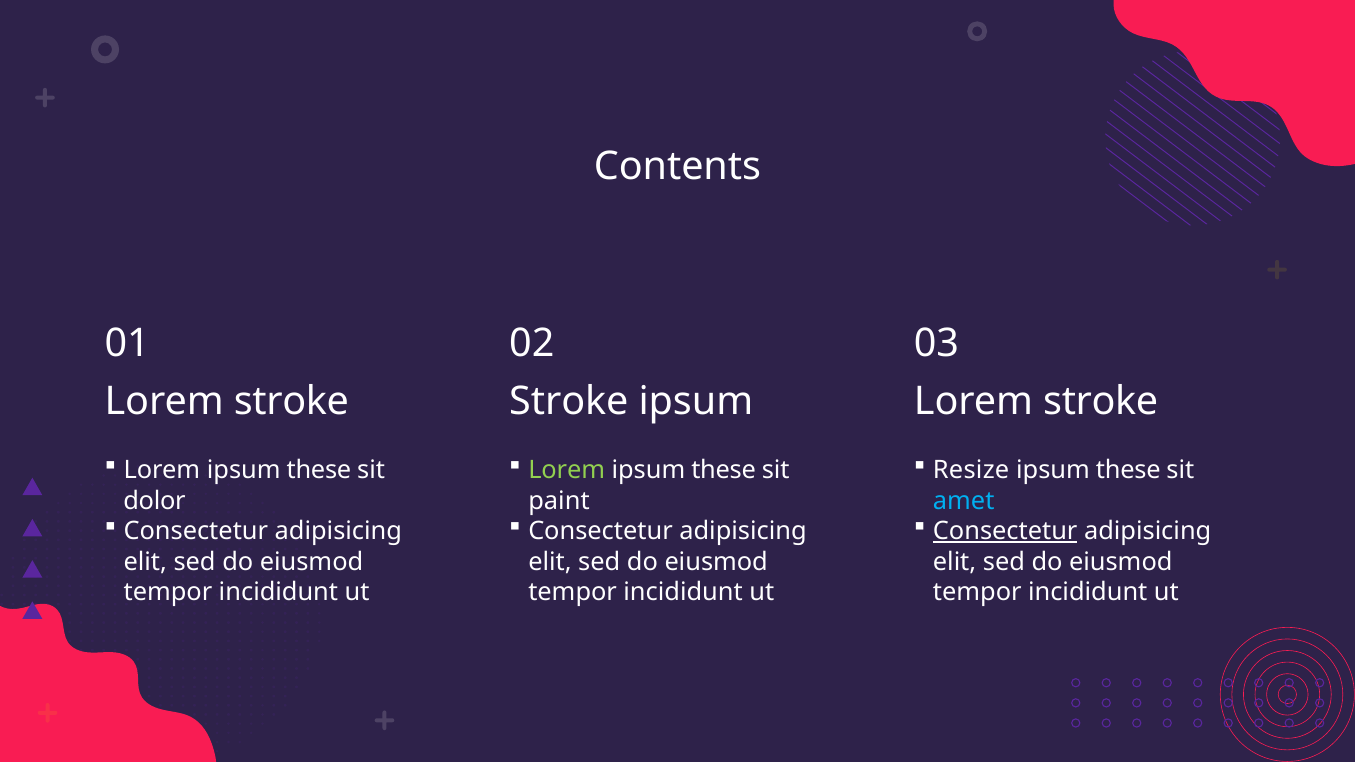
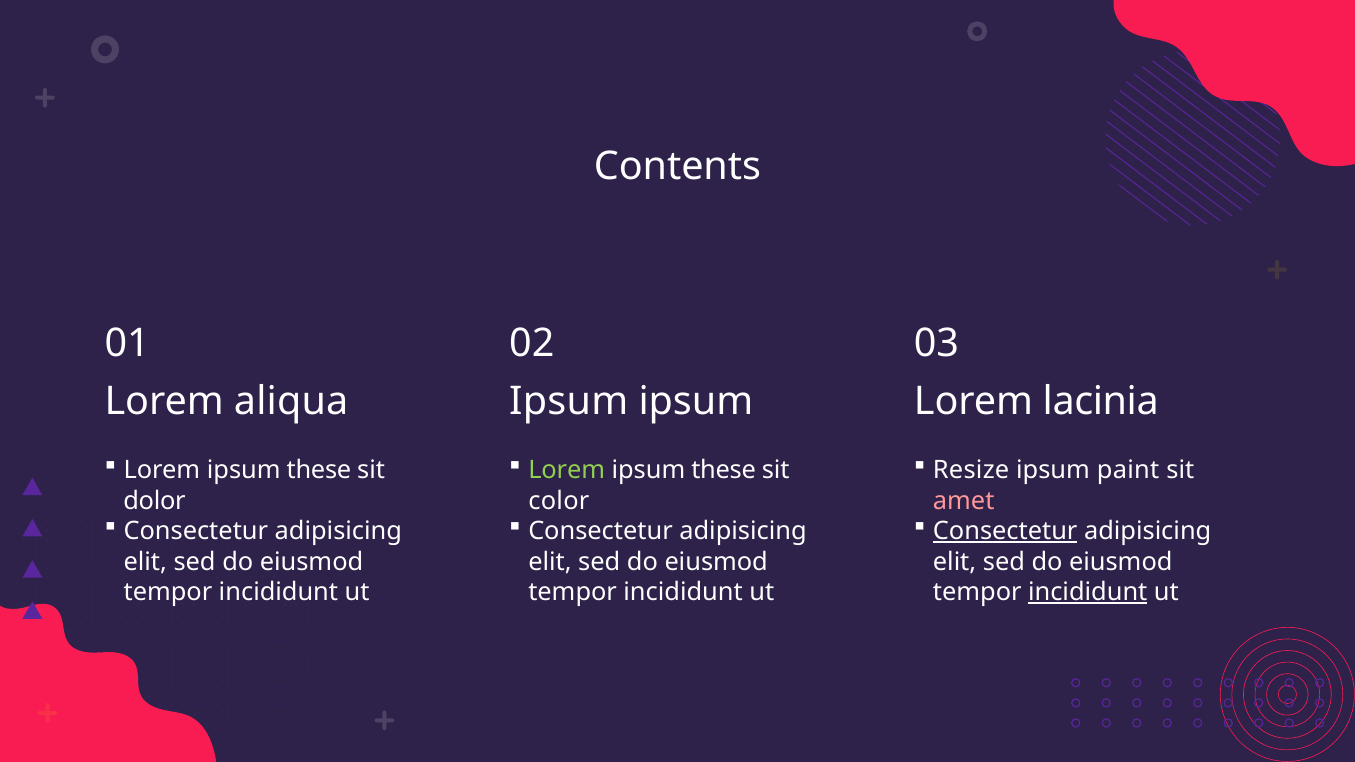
stroke: stroke -> aliqua (291, 402)
Stroke: Stroke -> Ipsum (569, 402)
stroke: stroke -> lacinia (1101, 402)
these: these -> paint (1128, 470)
paint: paint -> color (559, 501)
amet colour: light blue -> pink (964, 501)
incididunt underline: none -> present (1088, 592)
